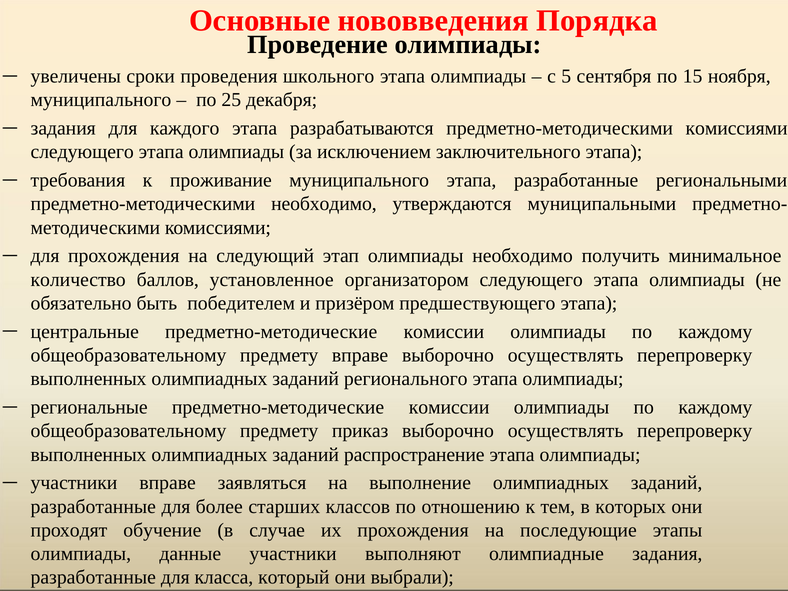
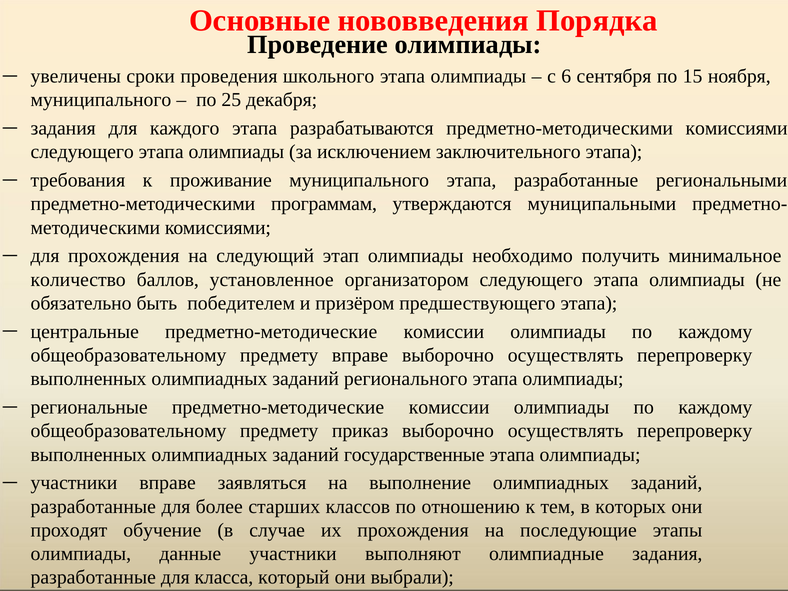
5: 5 -> 6 (566, 76)
предметно-методическими необходимо: необходимо -> программам (324, 204)
распространение: распространение -> государственные (414, 455)
